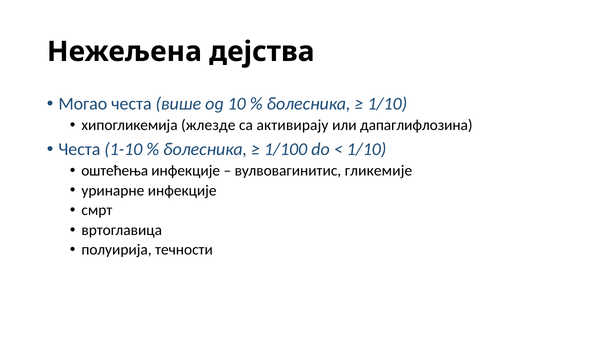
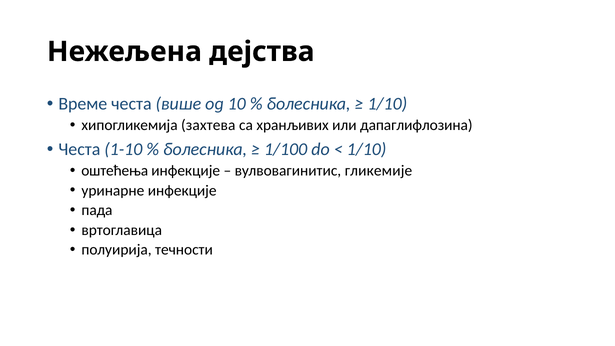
Могао: Могао -> Време (83, 104)
жлезде: жлезде -> захтева (208, 125)
активирају: активирају -> хранљивих (293, 125)
смрт: смрт -> пада (97, 210)
